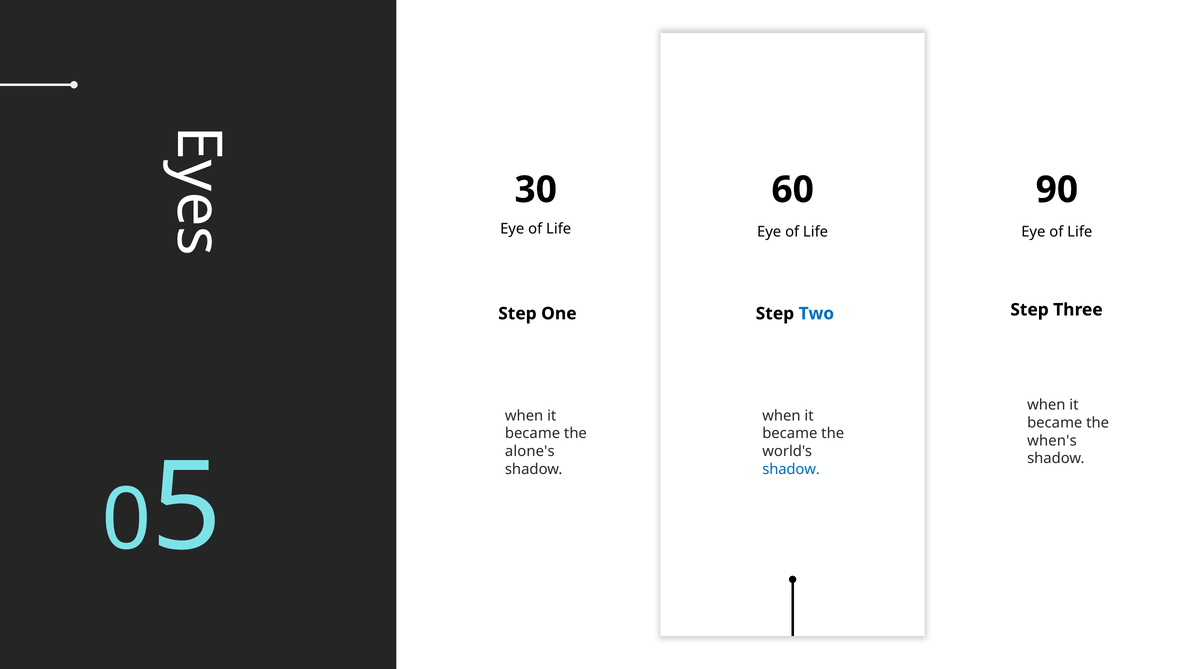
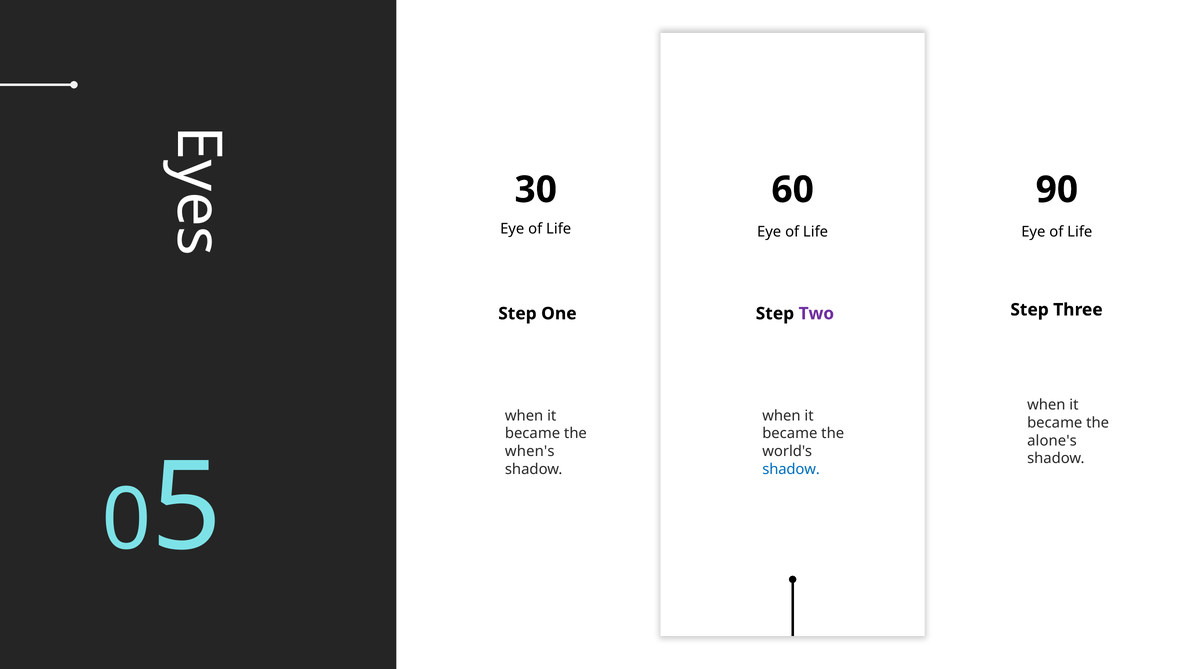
Two colour: blue -> purple (816, 313)
when's: when's -> alone's (1052, 441)
alone's: alone's -> when's (530, 451)
